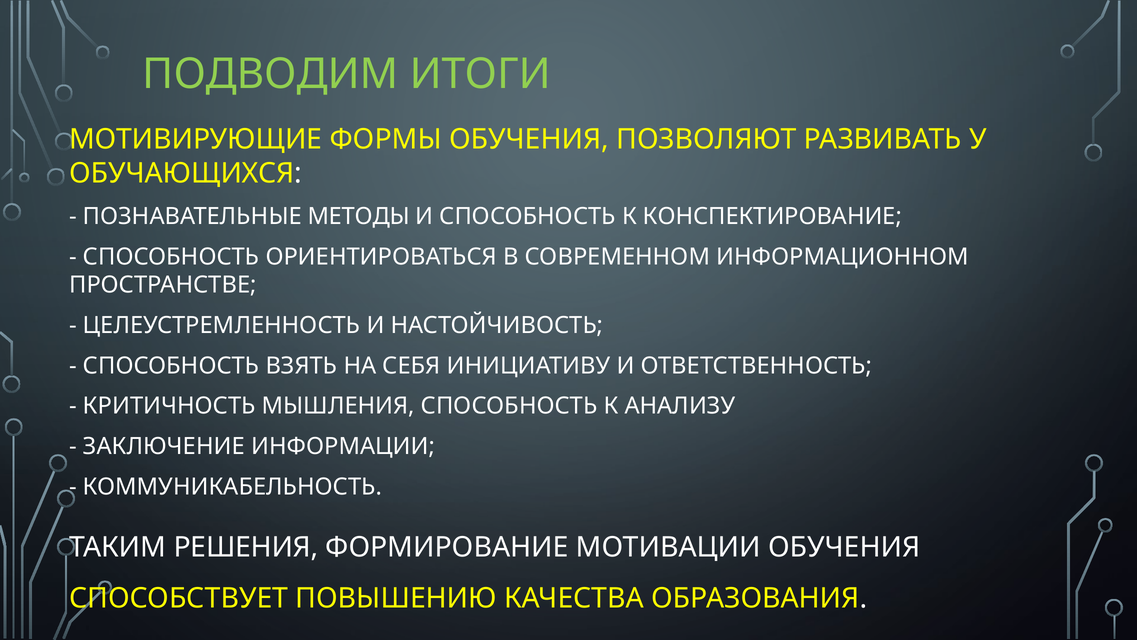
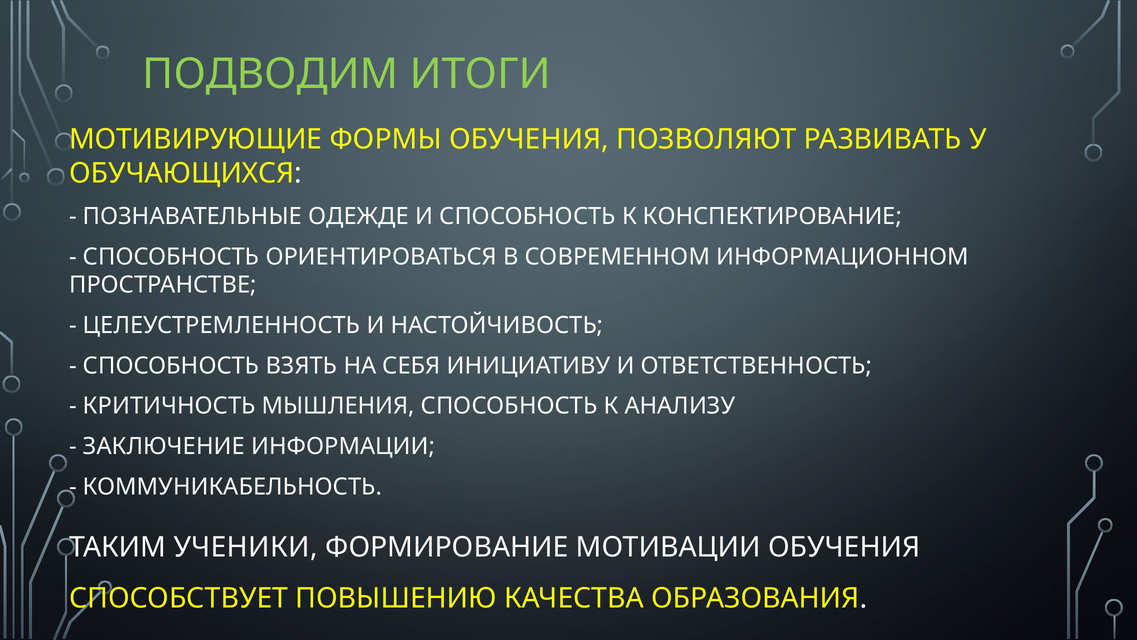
МЕТОДЫ: МЕТОДЫ -> ОДЕЖДЕ (358, 216)
РЕШЕНИЯ: РЕШЕНИЯ -> УЧЕНИКИ (246, 547)
